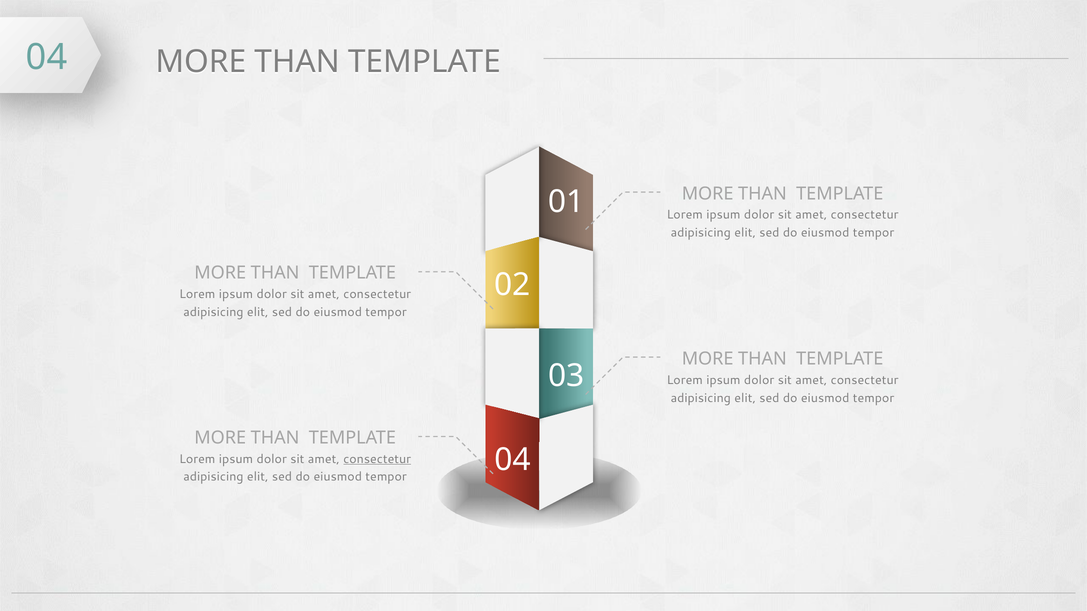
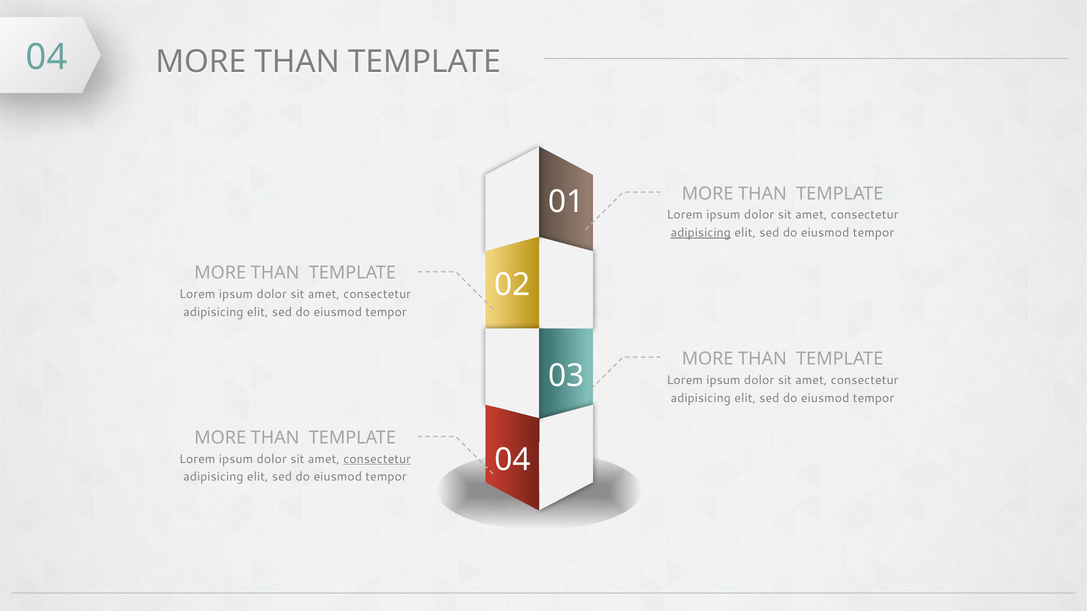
adipisicing underline: none -> present (701, 233)
